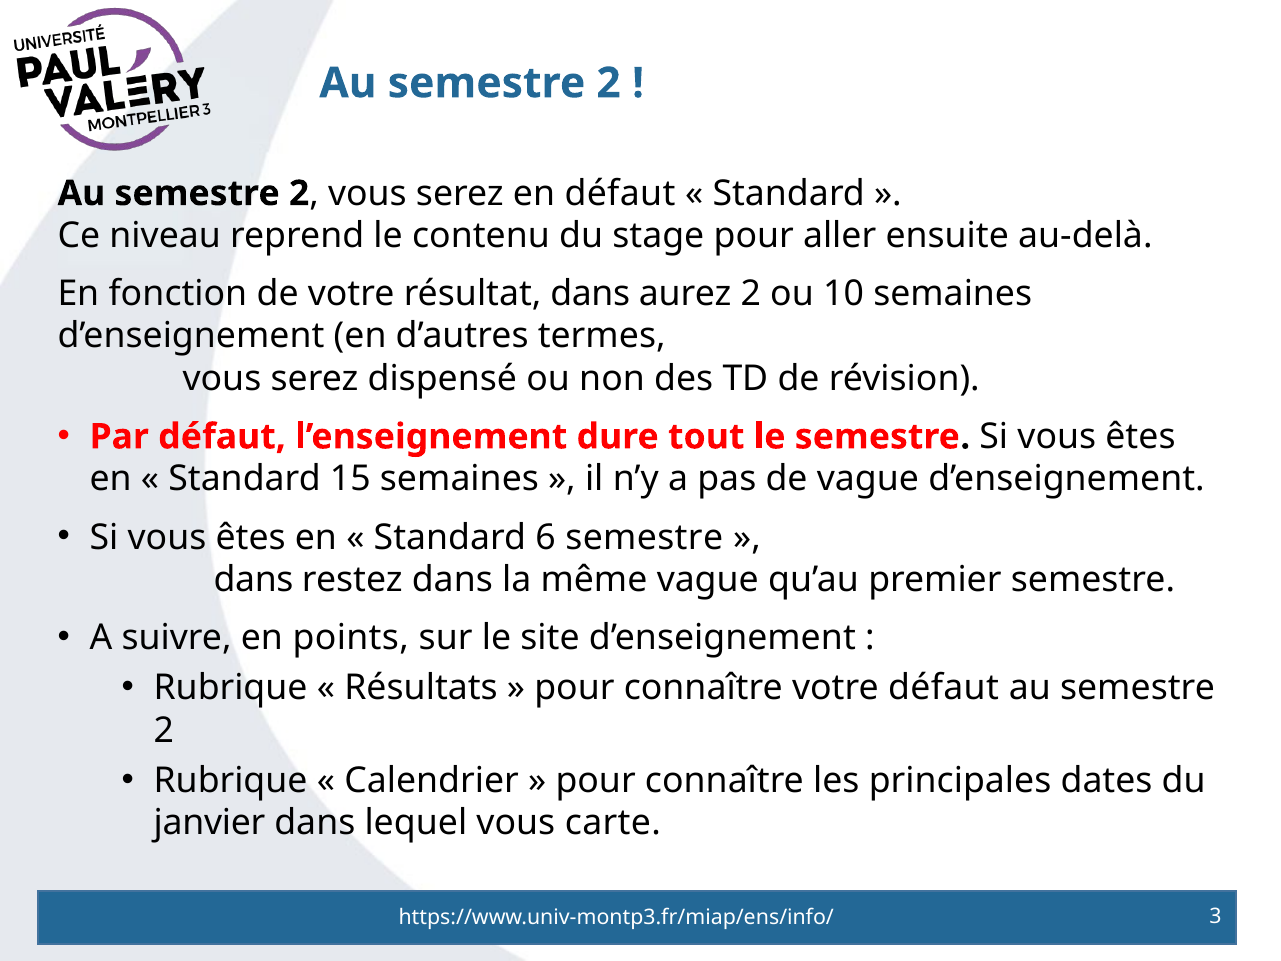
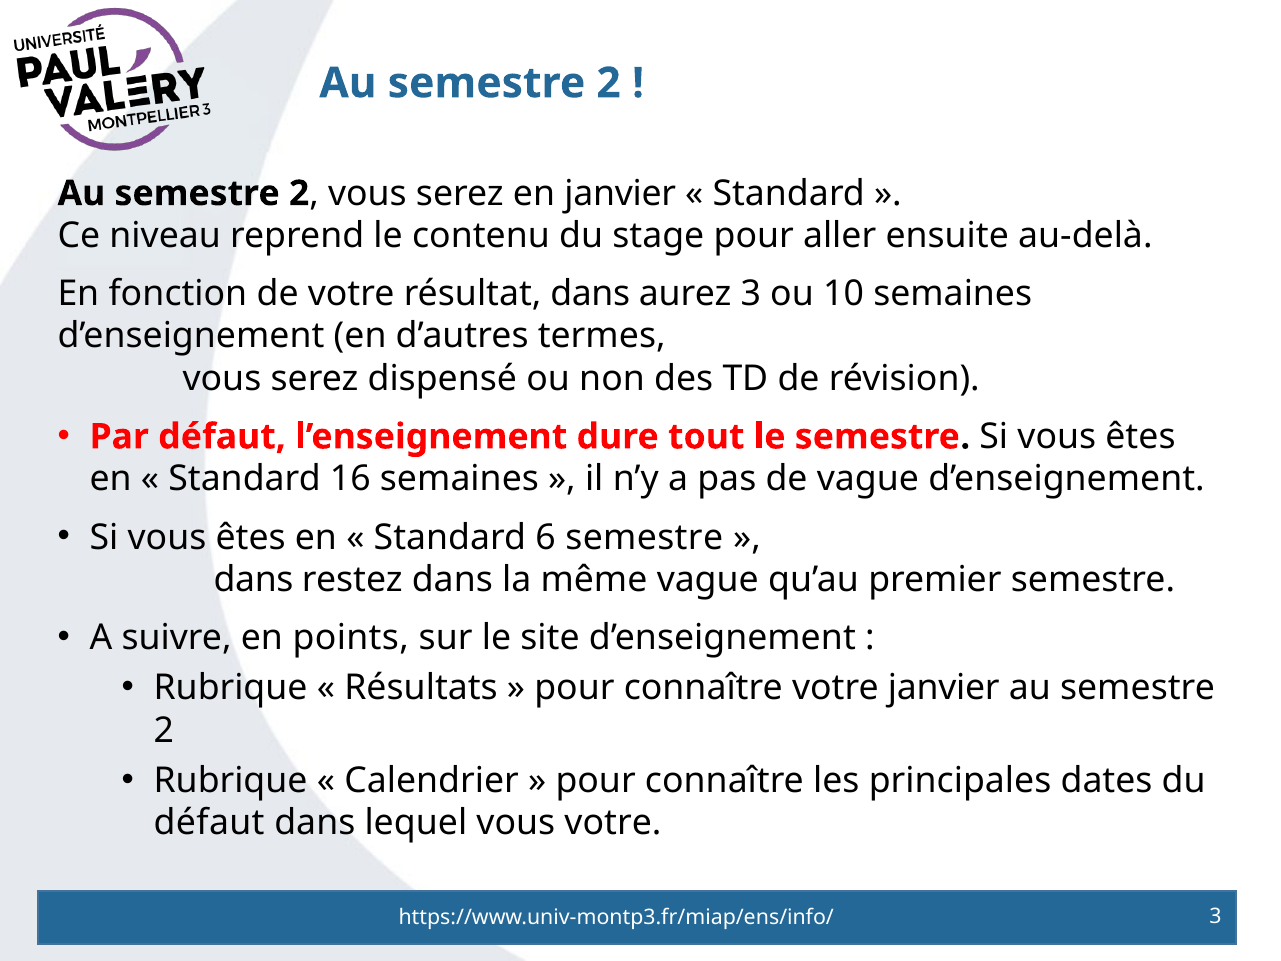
en défaut: défaut -> janvier (620, 193)
aurez 2: 2 -> 3 (751, 294)
15: 15 -> 16 (350, 479)
votre défaut: défaut -> janvier (944, 688)
janvier: janvier -> défaut (209, 823)
vous carte: carte -> votre (613, 823)
